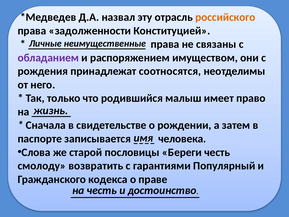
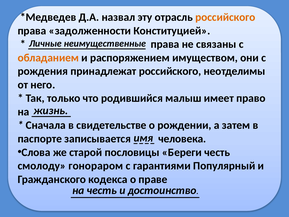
обладанием colour: purple -> orange (48, 58)
принадлежат соотносятся: соотносятся -> российского (170, 71)
возвратить: возвратить -> гонораром (96, 166)
